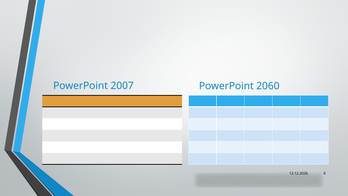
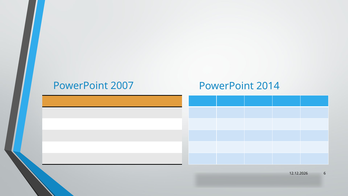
2060: 2060 -> 2014 (268, 86)
